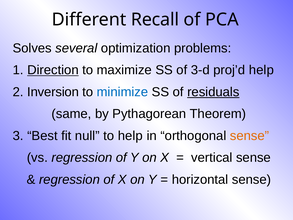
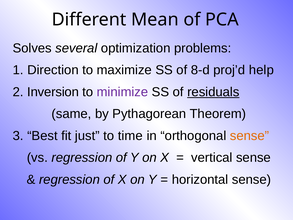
Recall: Recall -> Mean (155, 20)
Direction underline: present -> none (53, 70)
3-d: 3-d -> 8-d (200, 70)
minimize colour: blue -> purple (122, 92)
null: null -> just (87, 136)
to help: help -> time (130, 136)
